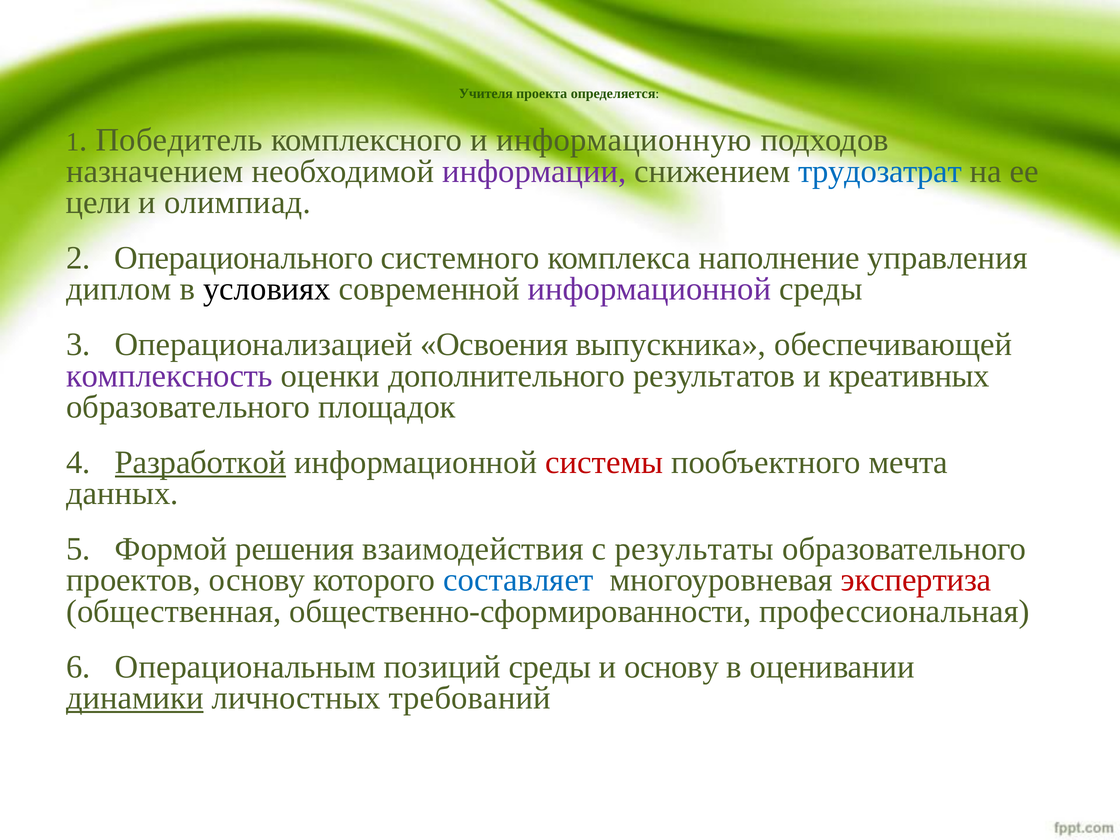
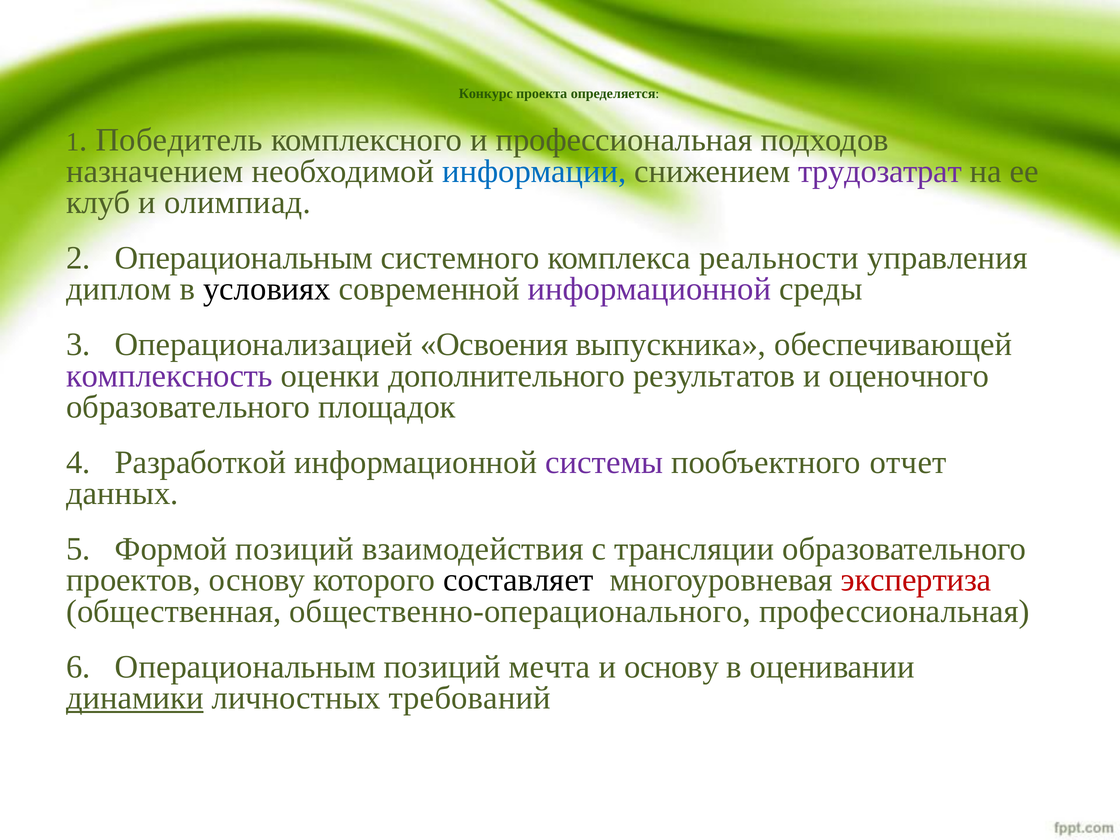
Учителя: Учителя -> Конкурс (486, 94)
и информационную: информационную -> профессиональная (624, 140)
информации colour: purple -> blue (534, 171)
трудозатрат colour: blue -> purple (880, 171)
цели: цели -> клуб (98, 203)
2 Операционального: Операционального -> Операциональным (244, 258)
наполнение: наполнение -> реальности (779, 258)
креативных: креативных -> оценочного (909, 376)
Разработкой underline: present -> none (201, 462)
системы colour: red -> purple (604, 462)
мечта: мечта -> отчет (908, 462)
Формой решения: решения -> позиций (295, 549)
результаты: результаты -> трансляции (694, 549)
составляет colour: blue -> black (518, 580)
общественно-сформированности: общественно-сформированности -> общественно-операционального (520, 612)
позиций среды: среды -> мечта (550, 667)
